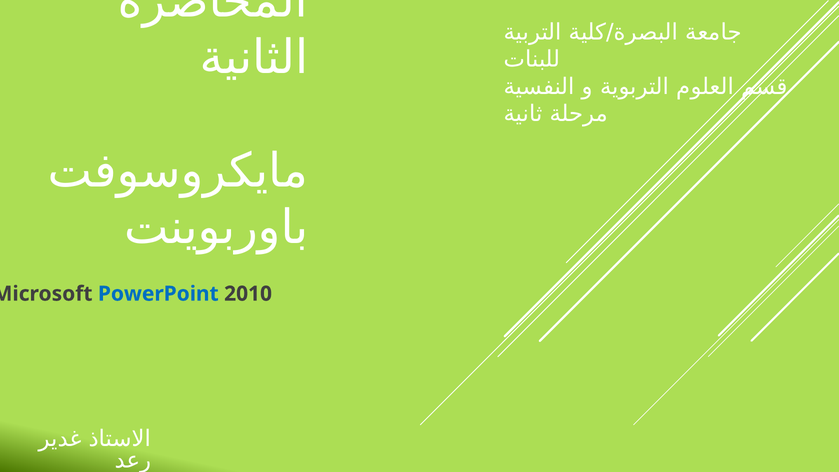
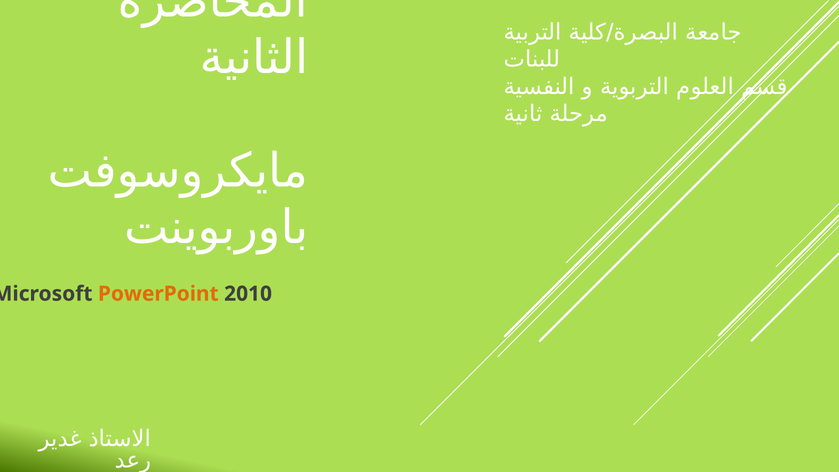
PowerPoint colour: blue -> orange (158, 294)
